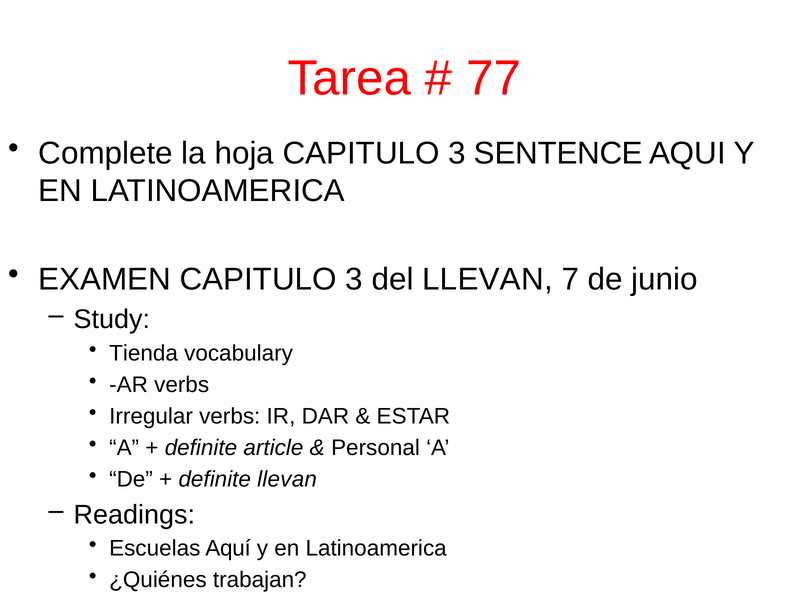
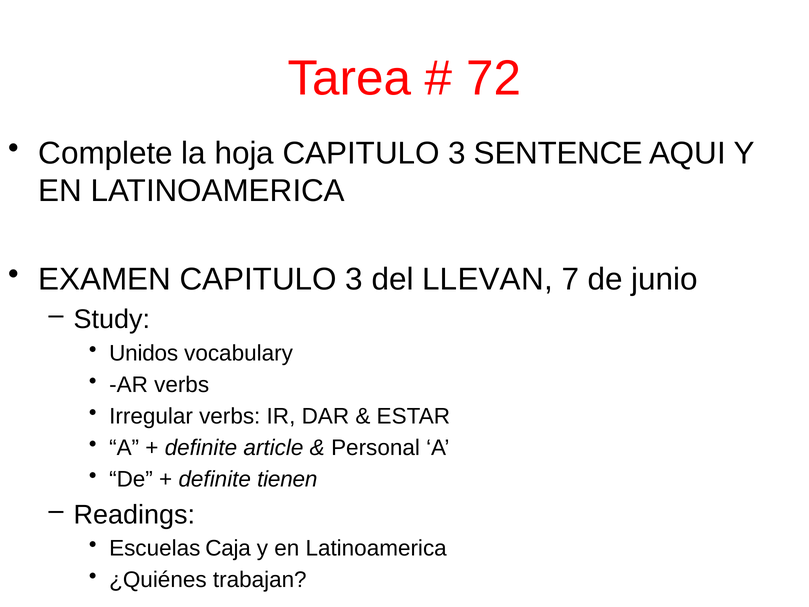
77: 77 -> 72 (494, 78)
Tienda: Tienda -> Unidos (144, 353)
definite llevan: llevan -> tienen (287, 479)
Aquí: Aquí -> Caja (228, 548)
